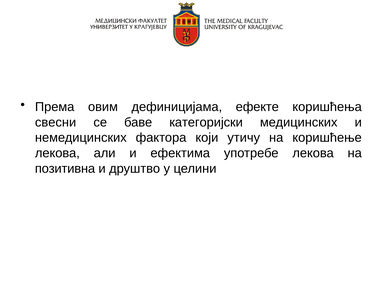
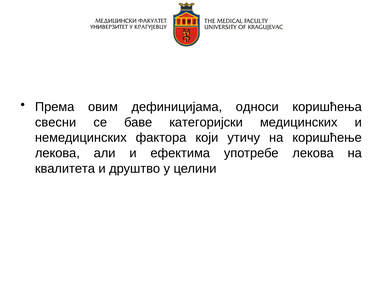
ефекте: ефекте -> односи (257, 107)
позитивна: позитивна -> квалитета (65, 168)
